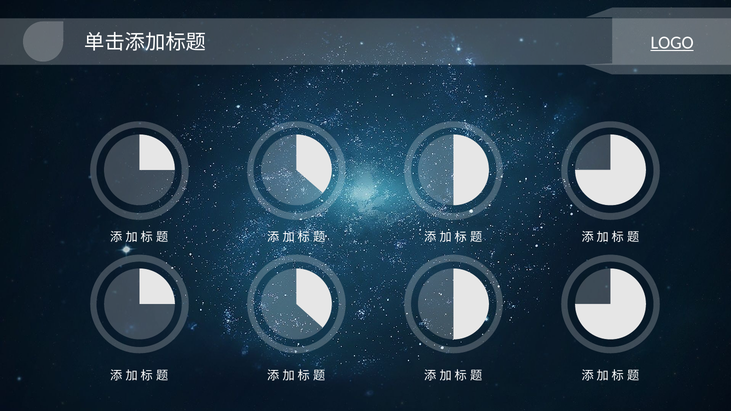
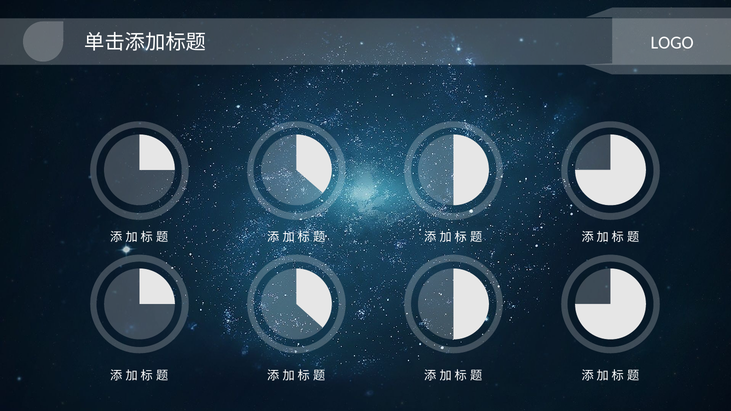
LOGO underline: present -> none (672, 43)
